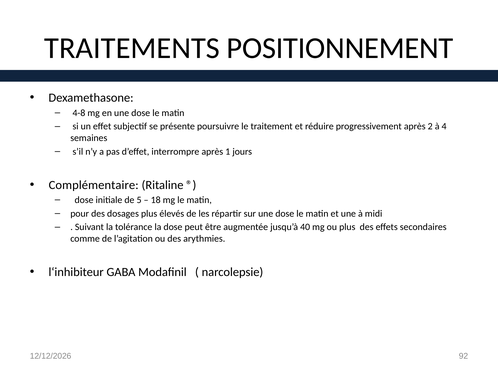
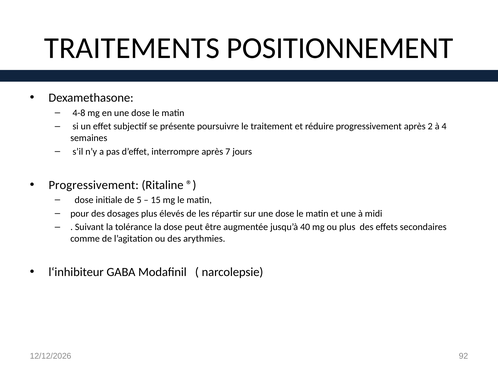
1: 1 -> 7 (228, 152)
Complémentaire: Complémentaire -> Progressivement (94, 185)
18: 18 -> 15 (156, 200)
